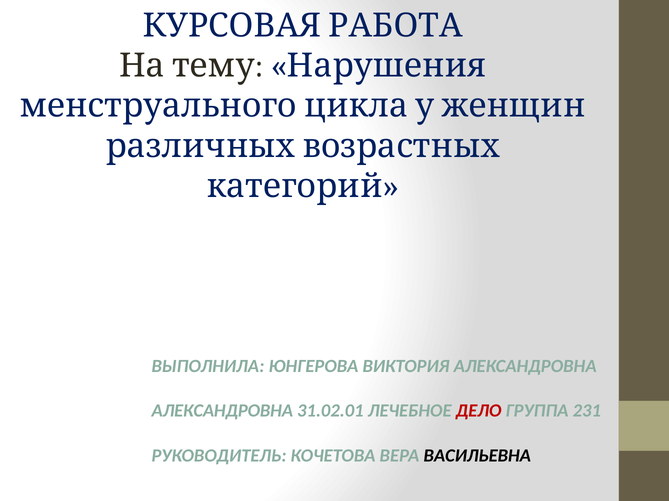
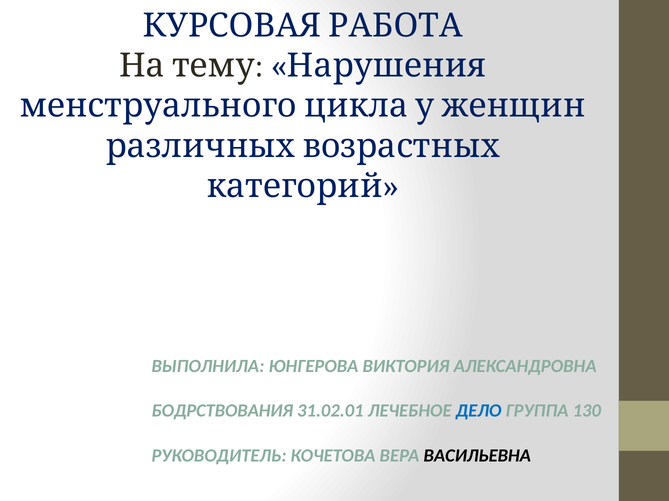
АЛЕКСАНДРОВНА: АЛЕКСАНДРОВНА -> БОДРСТВОВАНИЯ (222, 411)
ДЕЛО colour: red -> blue (479, 411)
231: 231 -> 130 (587, 411)
